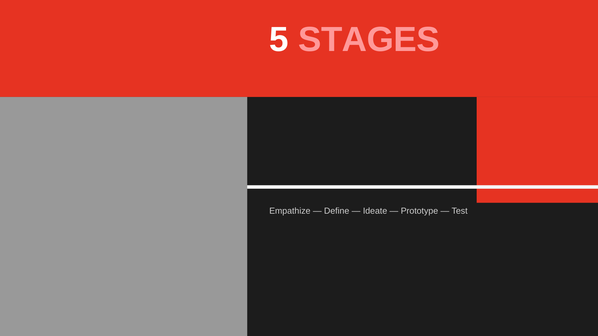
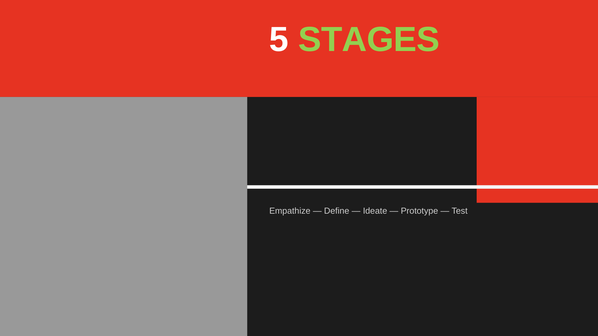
STAGES colour: pink -> light green (369, 40)
